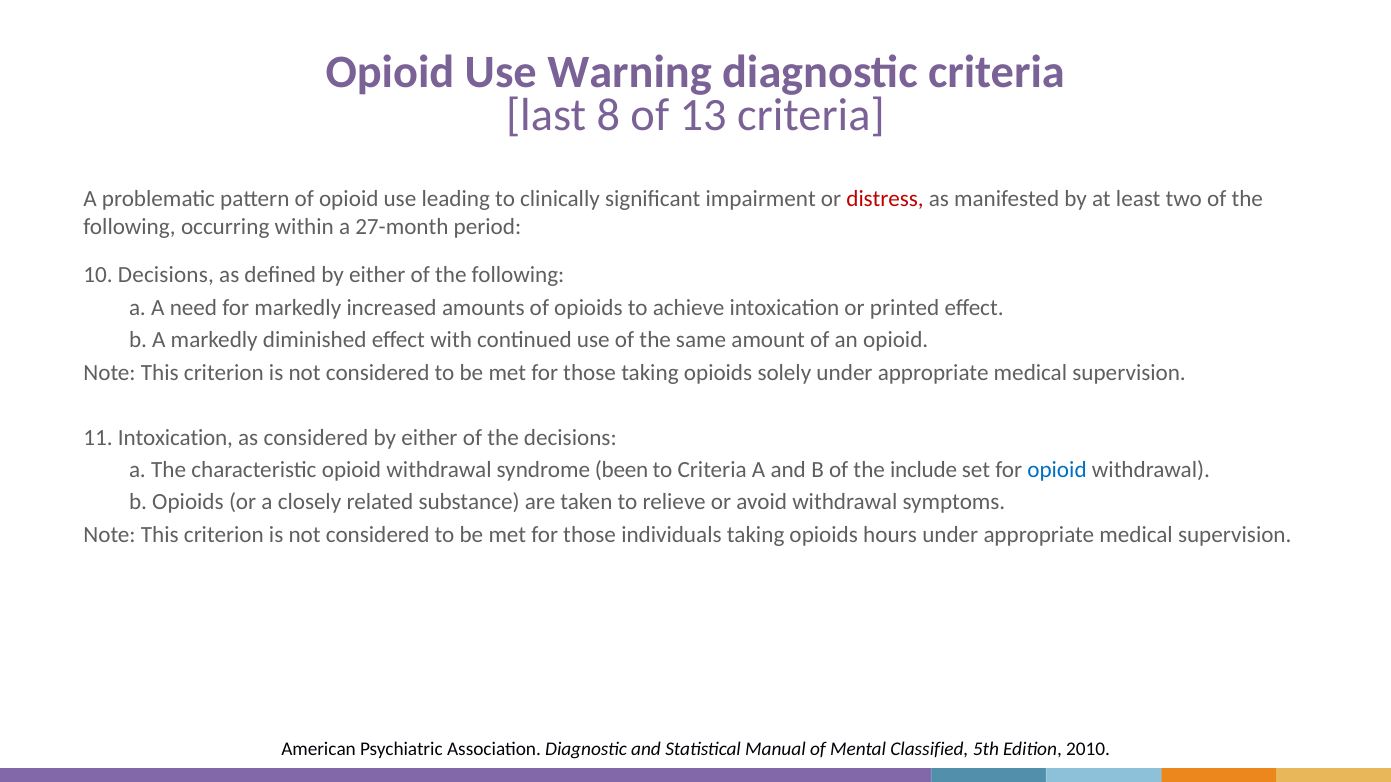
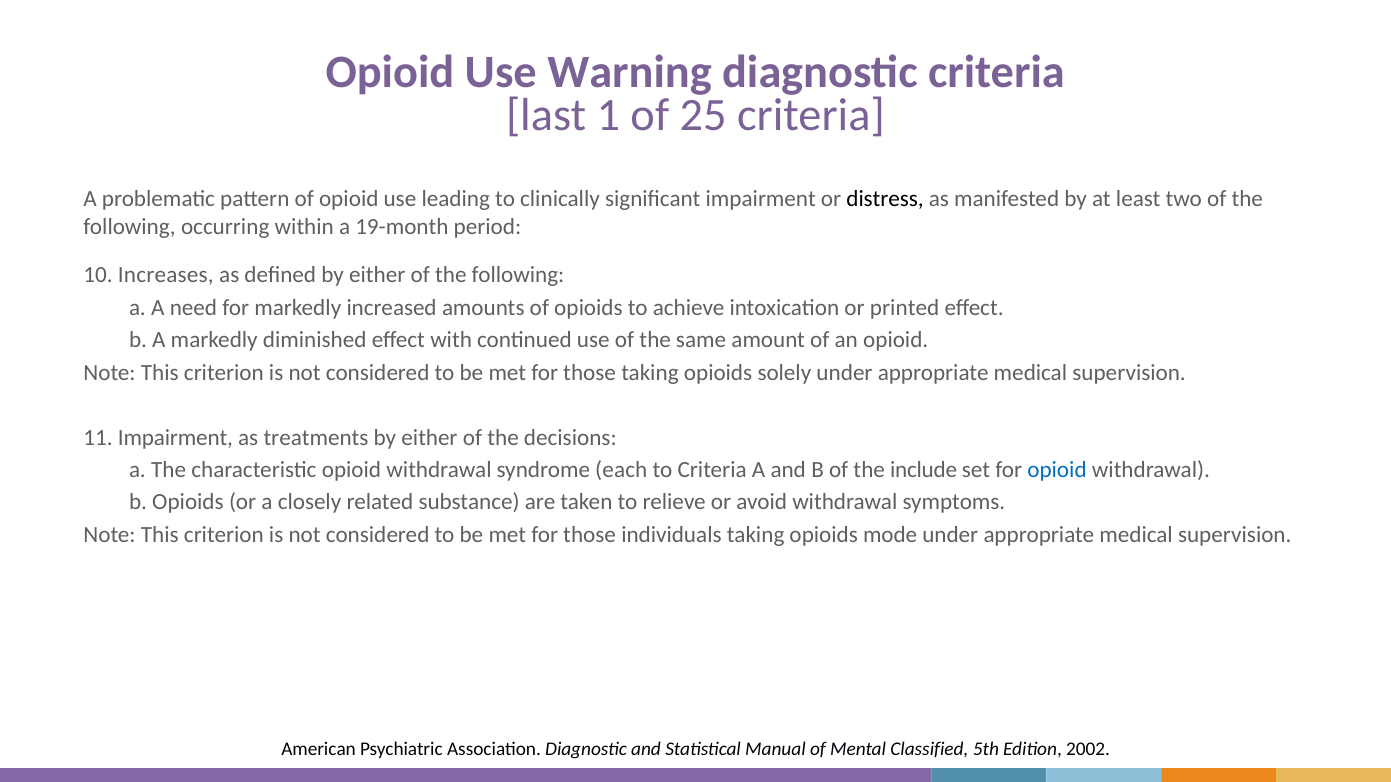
8: 8 -> 1 (608, 115)
13: 13 -> 25 (703, 115)
distress colour: red -> black (885, 199)
27-month: 27-month -> 19-month (402, 227)
10 Decisions: Decisions -> Increases (166, 275)
11 Intoxication: Intoxication -> Impairment (175, 438)
as considered: considered -> treatments (316, 438)
been: been -> each (621, 470)
hours: hours -> mode (890, 535)
2010: 2010 -> 2002 (1088, 750)
